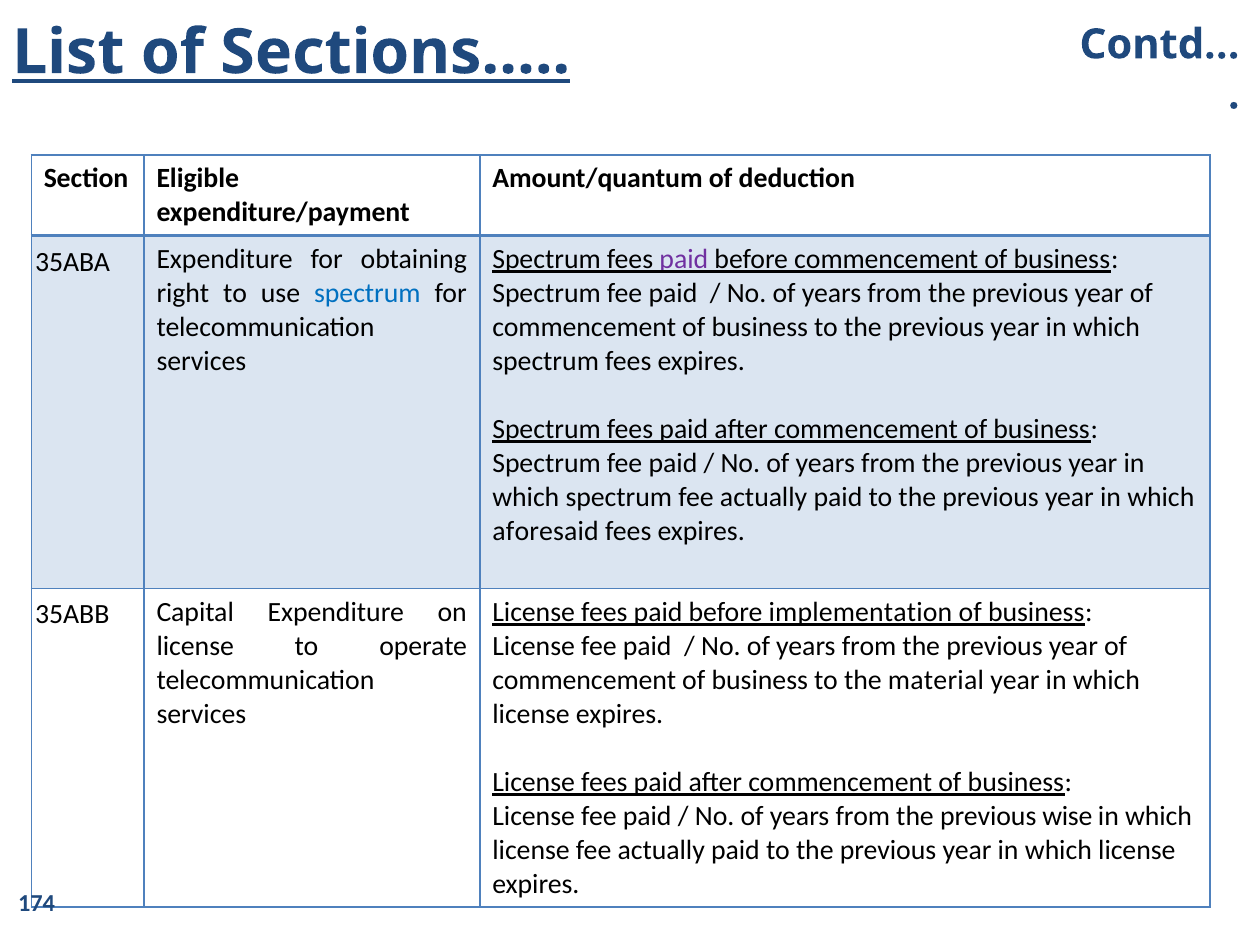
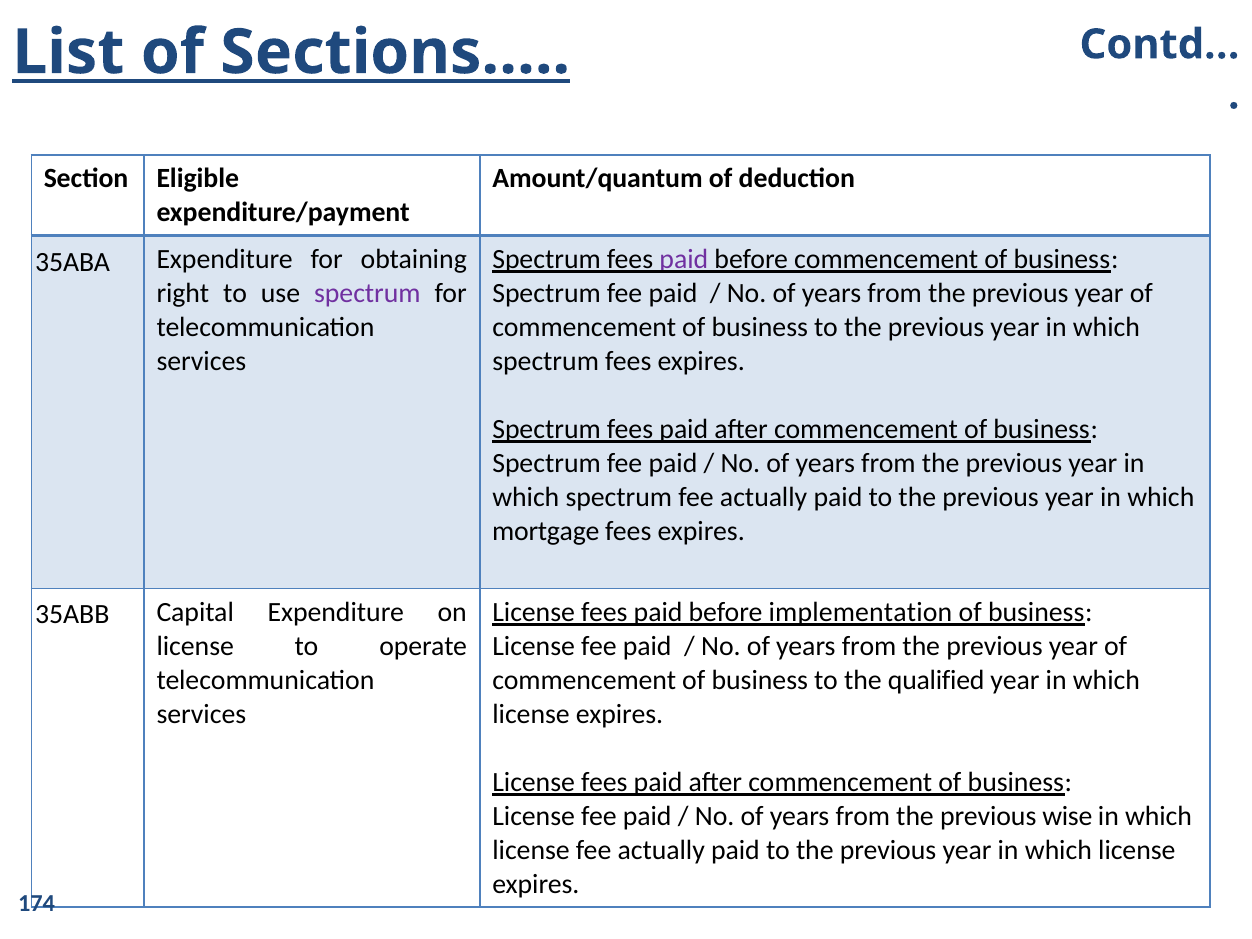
spectrum colour: blue -> purple (367, 293)
aforesaid: aforesaid -> mortgage (546, 531)
material: material -> qualified (936, 680)
